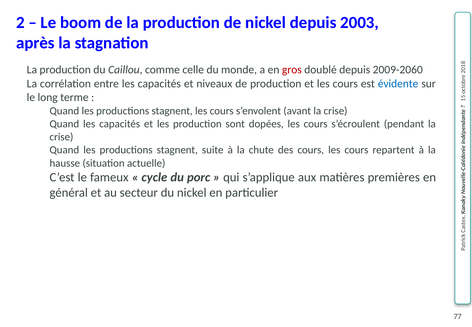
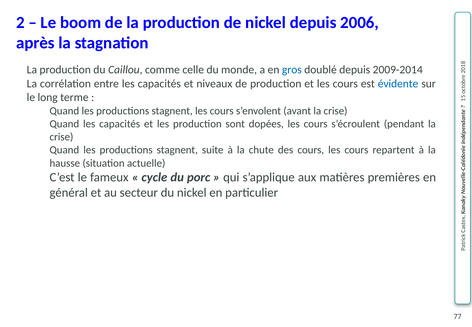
2003: 2003 -> 2006 (360, 23)
gros colour: red -> blue (292, 70)
2009-2060: 2009-2060 -> 2009-2014 (398, 70)
